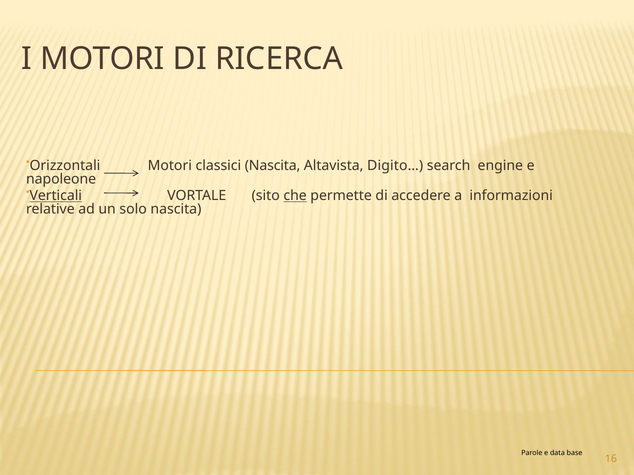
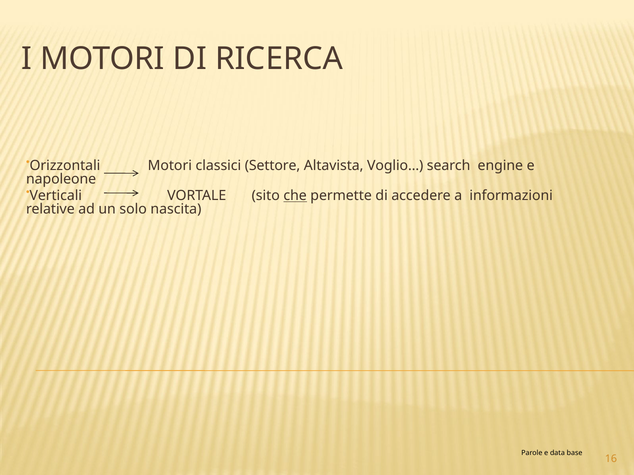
classici Nascita: Nascita -> Settore (273, 166)
Digito…: Digito… -> Voglio… (395, 166)
Verticali underline: present -> none (56, 196)
